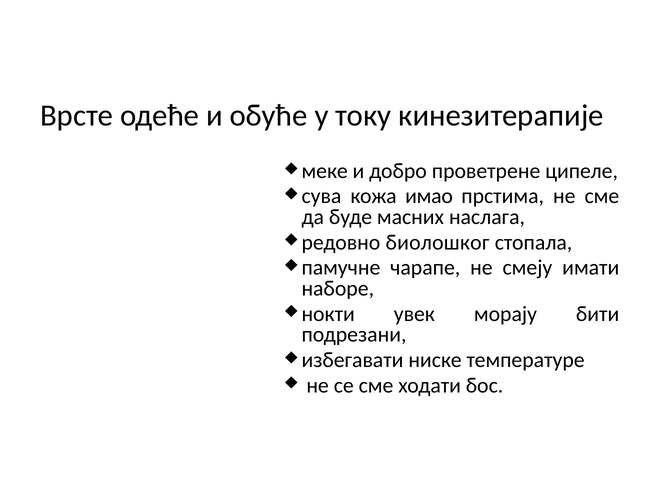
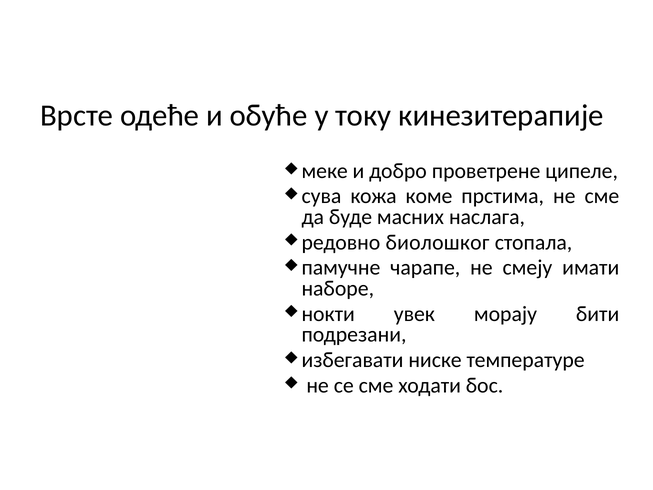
имао: имао -> коме (429, 196)
